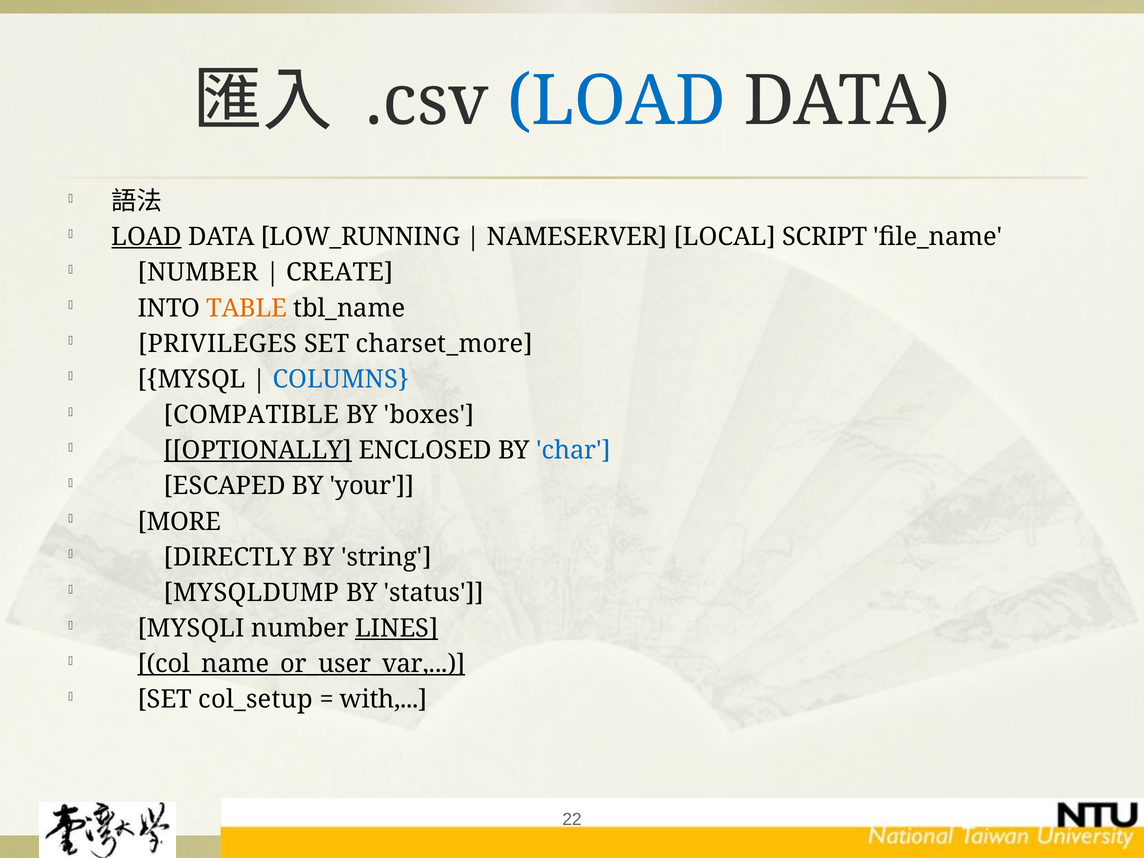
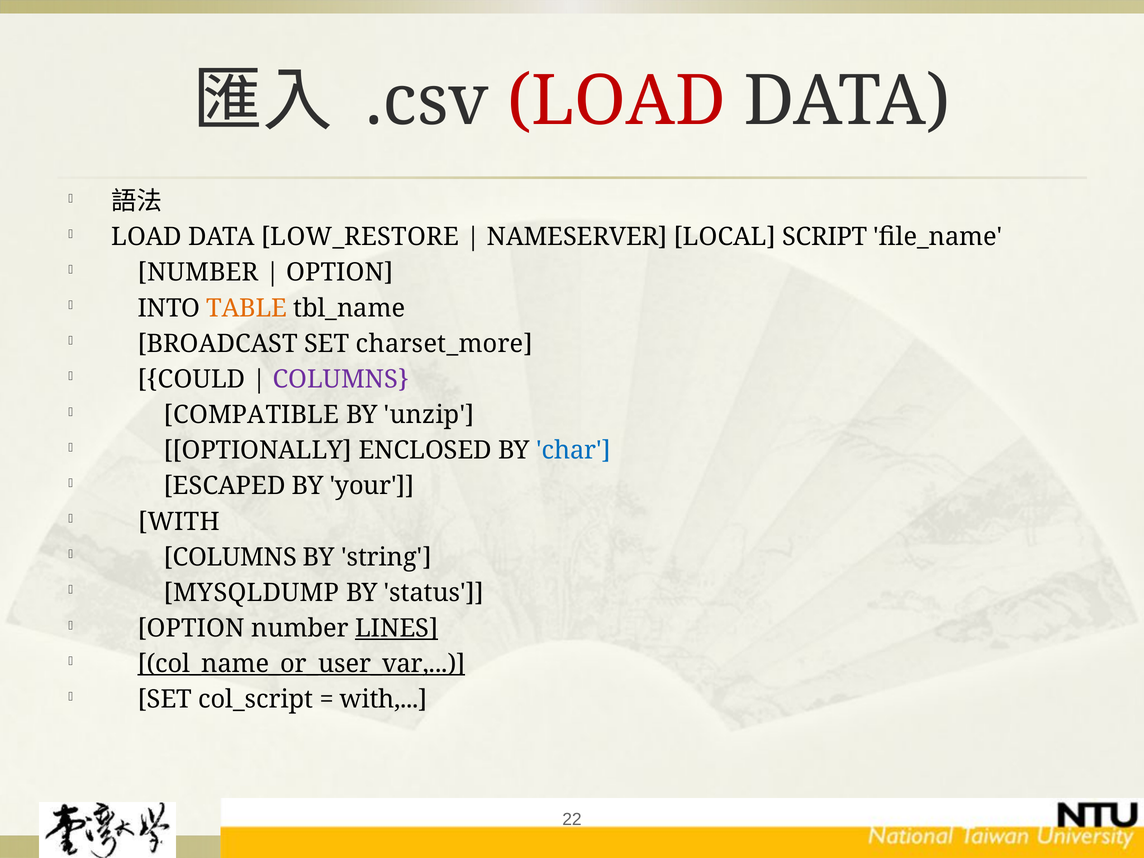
LOAD colour: blue -> red (616, 101)
LOAD underline: present -> none (147, 237)
LOW_RUNNING: LOW_RUNNING -> LOW_RESTORE (360, 237)
CREATE: CREATE -> OPTION (340, 273)
PRIVILEGES: PRIVILEGES -> BROADCAST (218, 344)
MYSQL: MYSQL -> COULD (192, 379)
COLUMNS colour: blue -> purple (341, 379)
boxes: boxes -> unzip (429, 415)
OPTIONALLY underline: present -> none (258, 450)
MORE: MORE -> WITH (179, 522)
DIRECTLY: DIRECTLY -> COLUMNS (230, 557)
MYSQLI: MYSQLI -> OPTION (191, 628)
col_setup: col_setup -> col_script (256, 700)
